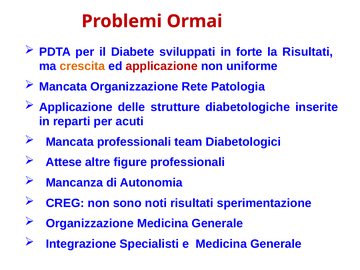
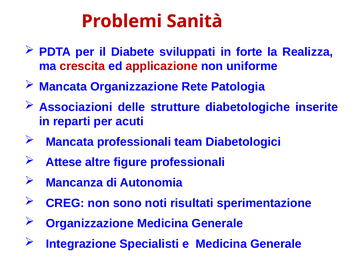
Ormai: Ormai -> Sanità (195, 21)
la Risultati: Risultati -> Realizza (308, 52)
crescita colour: orange -> red (82, 66)
Applicazione: Applicazione -> Associazioni (76, 107)
